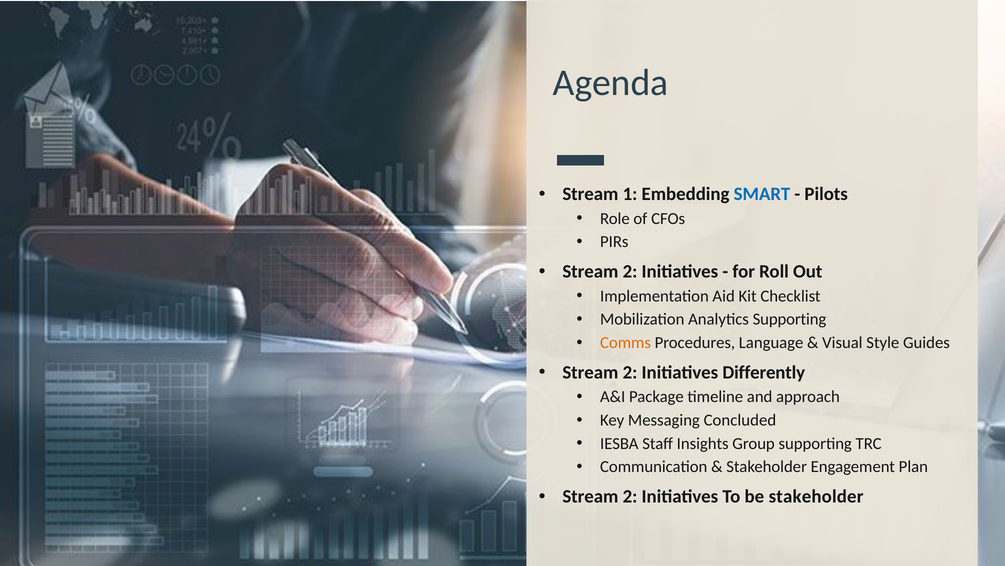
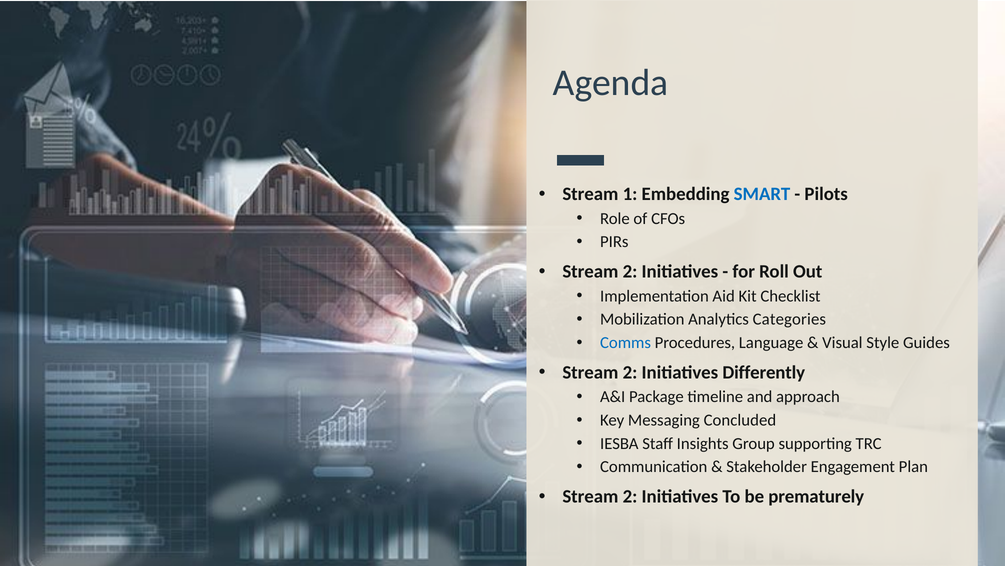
Analytics Supporting: Supporting -> Categories (789, 319)
Comms colour: orange -> blue (626, 342)
be stakeholder: stakeholder -> prematurely (816, 496)
